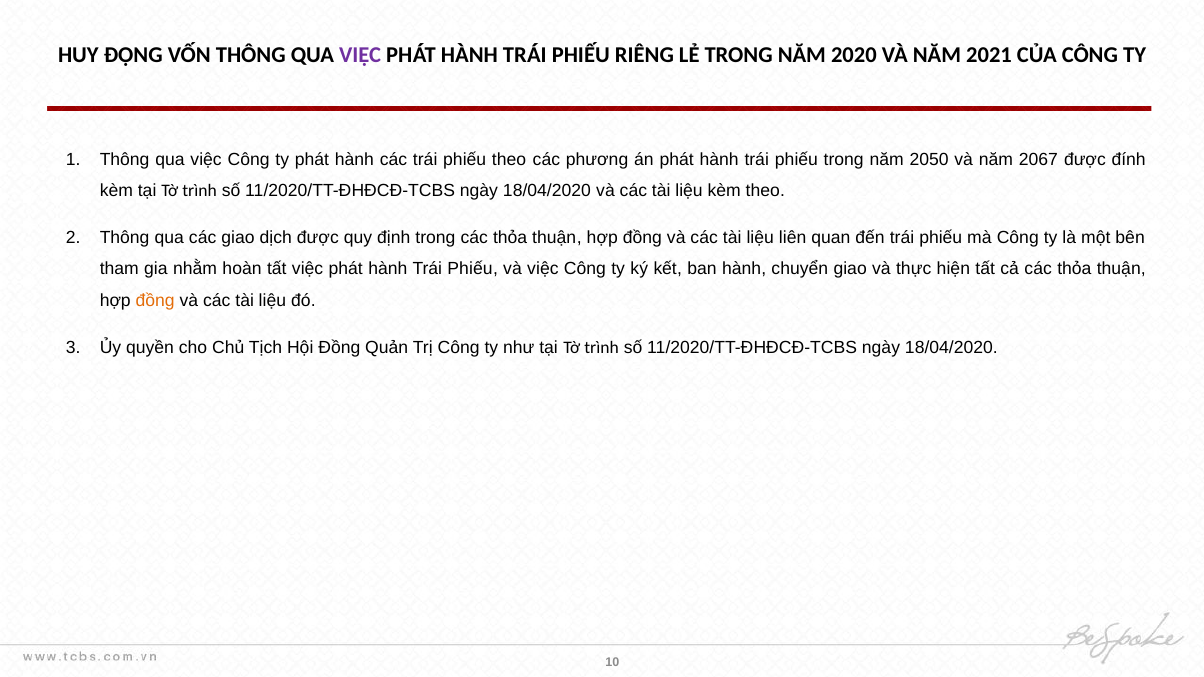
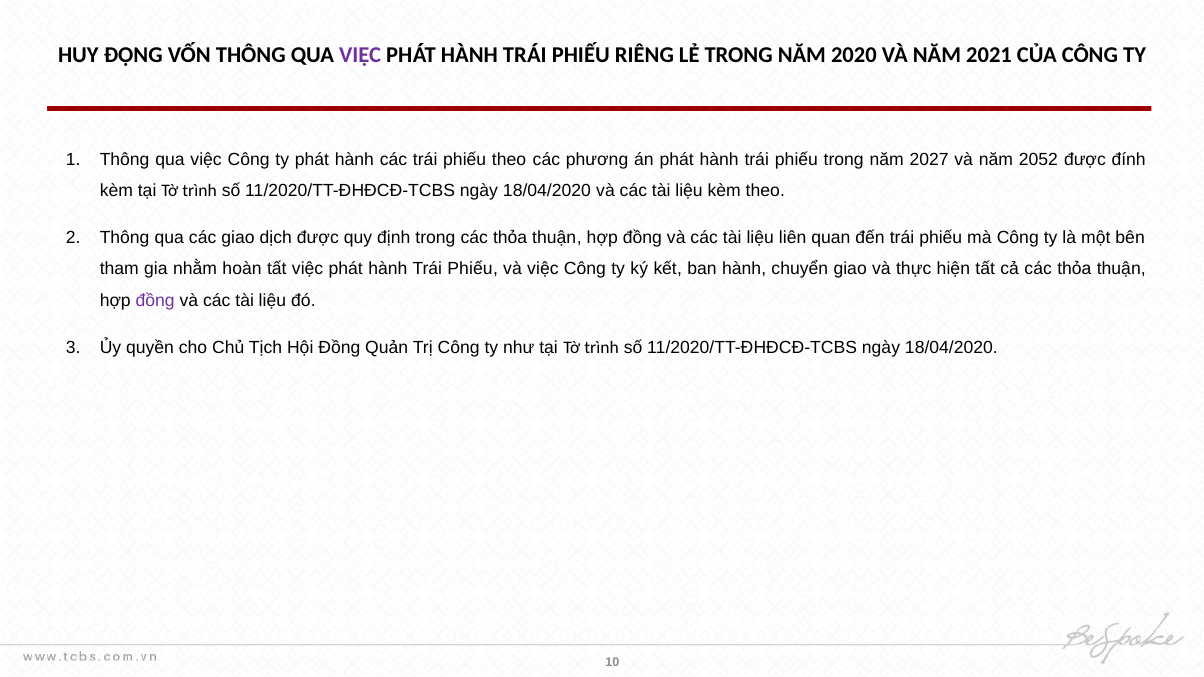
2050: 2050 -> 2027 (929, 159)
2067: 2067 -> 2052 (1038, 159)
đồng colour: orange -> purple (155, 301)
